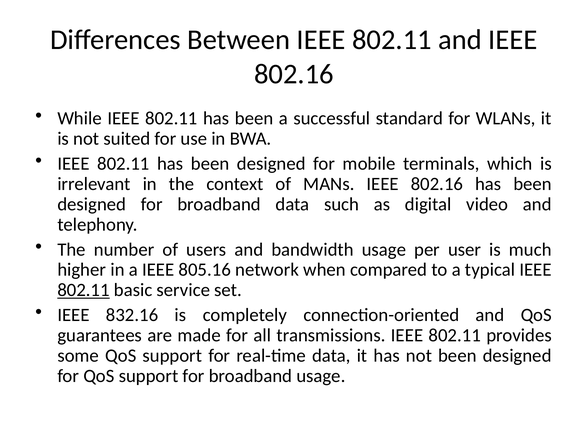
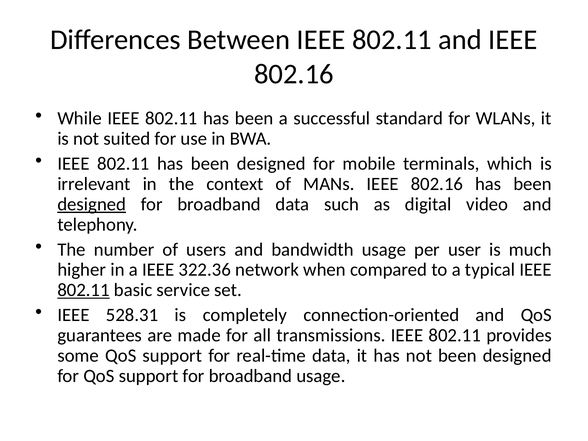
designed underline: none -> present (92, 204)
805.16: 805.16 -> 322.36 (205, 270)
832.16: 832.16 -> 528.31 (132, 315)
